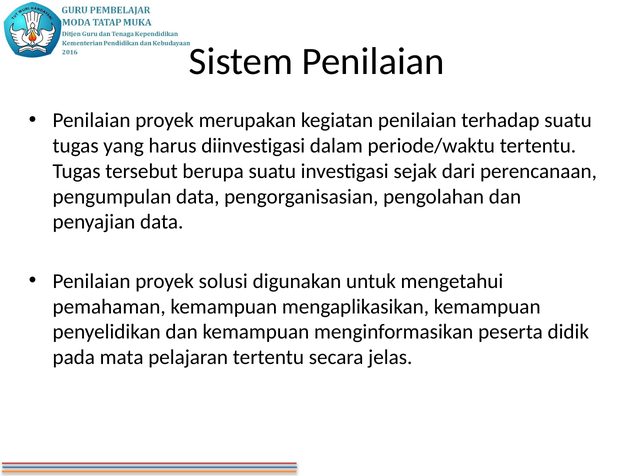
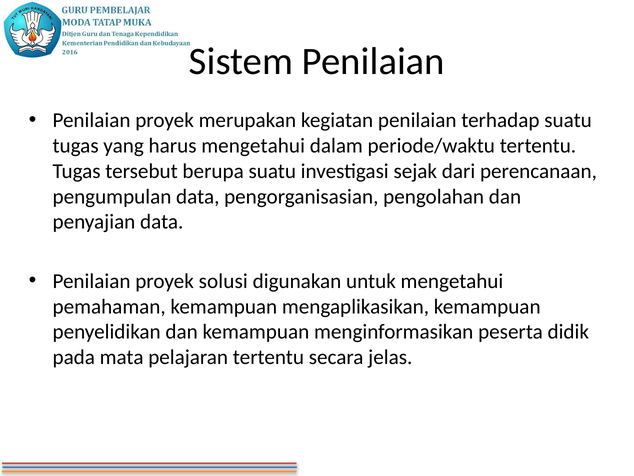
harus diinvestigasi: diinvestigasi -> mengetahui (253, 146)
